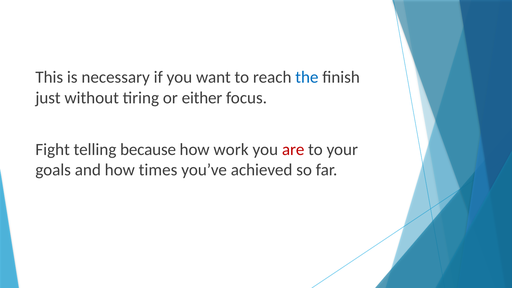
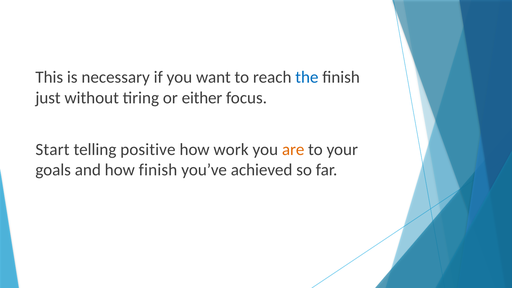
Fight: Fight -> Start (52, 149)
because: because -> positive (148, 149)
are colour: red -> orange (293, 149)
how times: times -> finish (158, 170)
